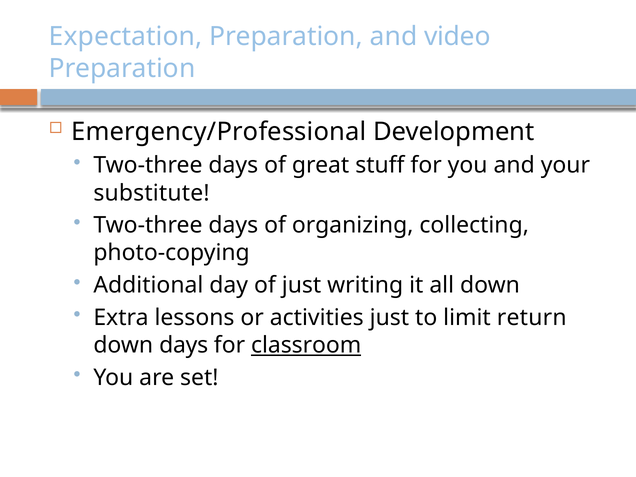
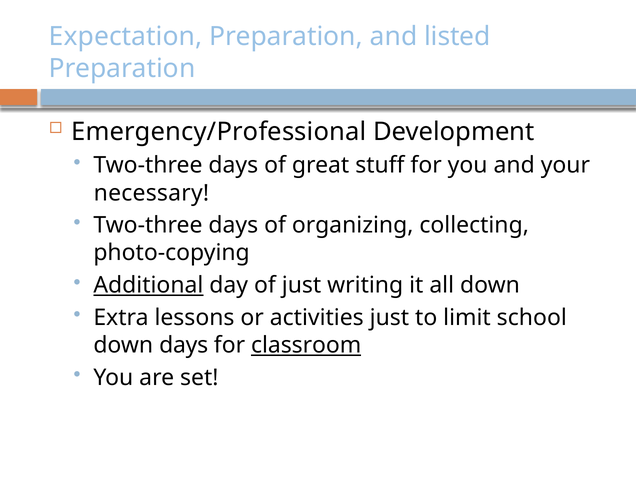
video: video -> listed (457, 37)
substitute: substitute -> necessary (151, 193)
Additional underline: none -> present (148, 285)
return: return -> school (532, 318)
